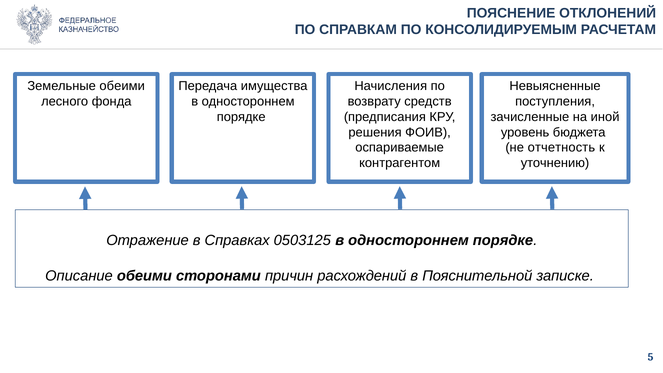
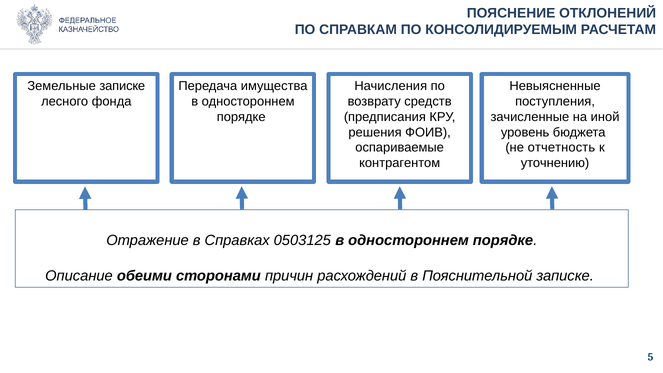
Земельные обеими: обеими -> записке (122, 86)
